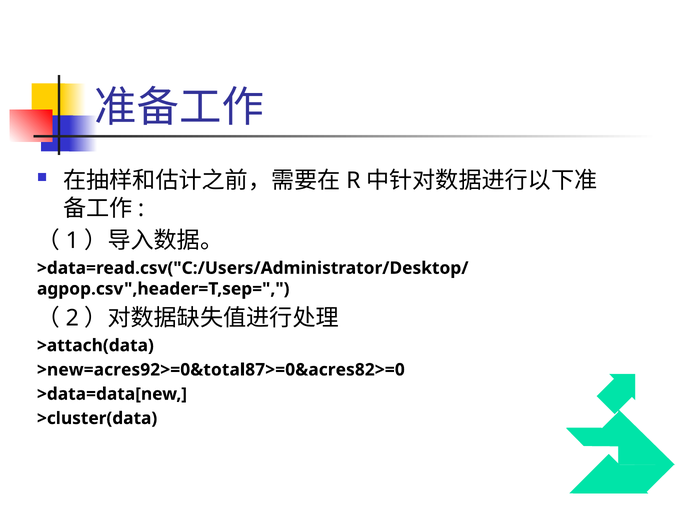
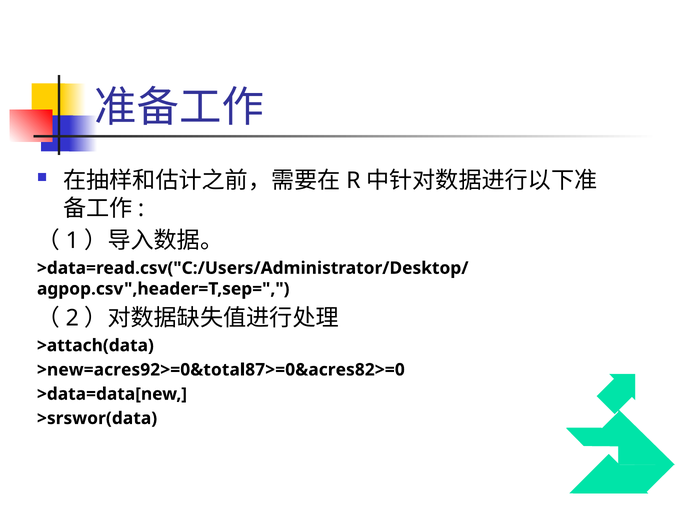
>cluster(data: >cluster(data -> >srswor(data (97, 419)
